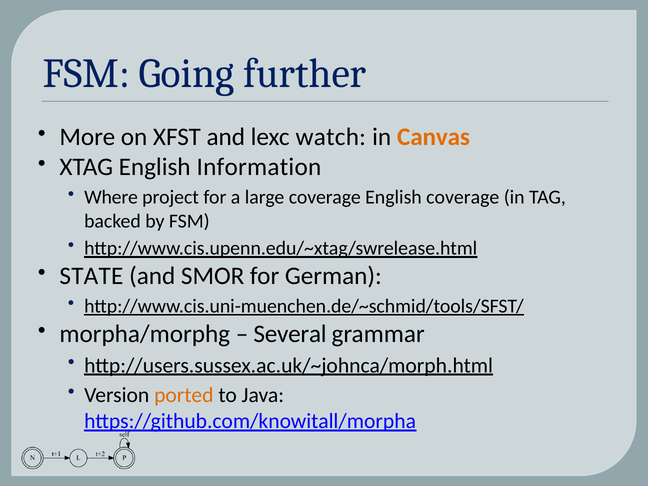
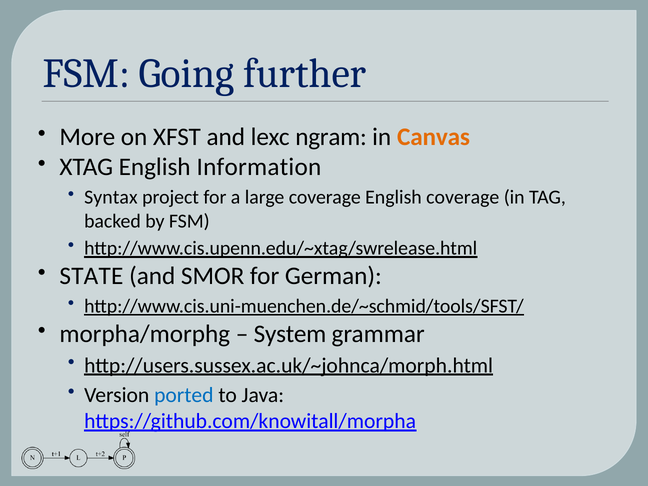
watch: watch -> ngram (331, 137)
Where: Where -> Syntax (111, 197)
Several: Several -> System (290, 334)
ported colour: orange -> blue (184, 395)
